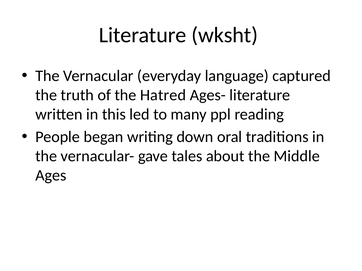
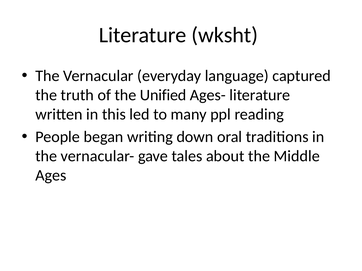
Hatred: Hatred -> Unified (163, 95)
